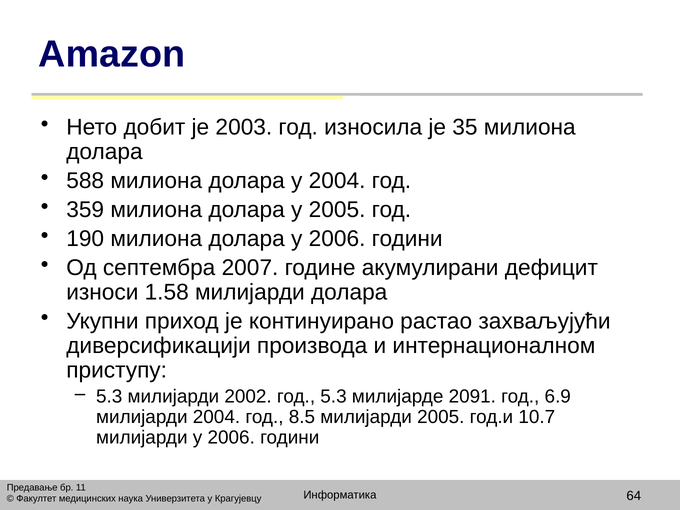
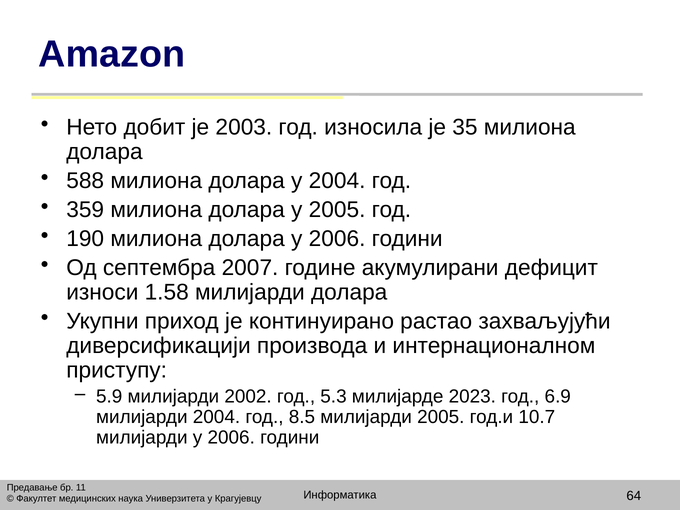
5.3: 5.3 -> 5.9 (109, 396)
2091: 2091 -> 2023 (472, 396)
